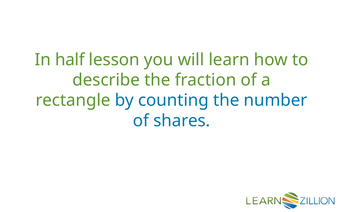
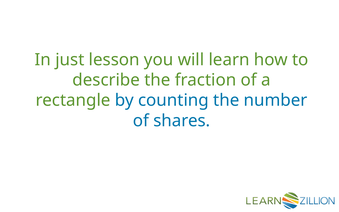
half: half -> just (70, 60)
